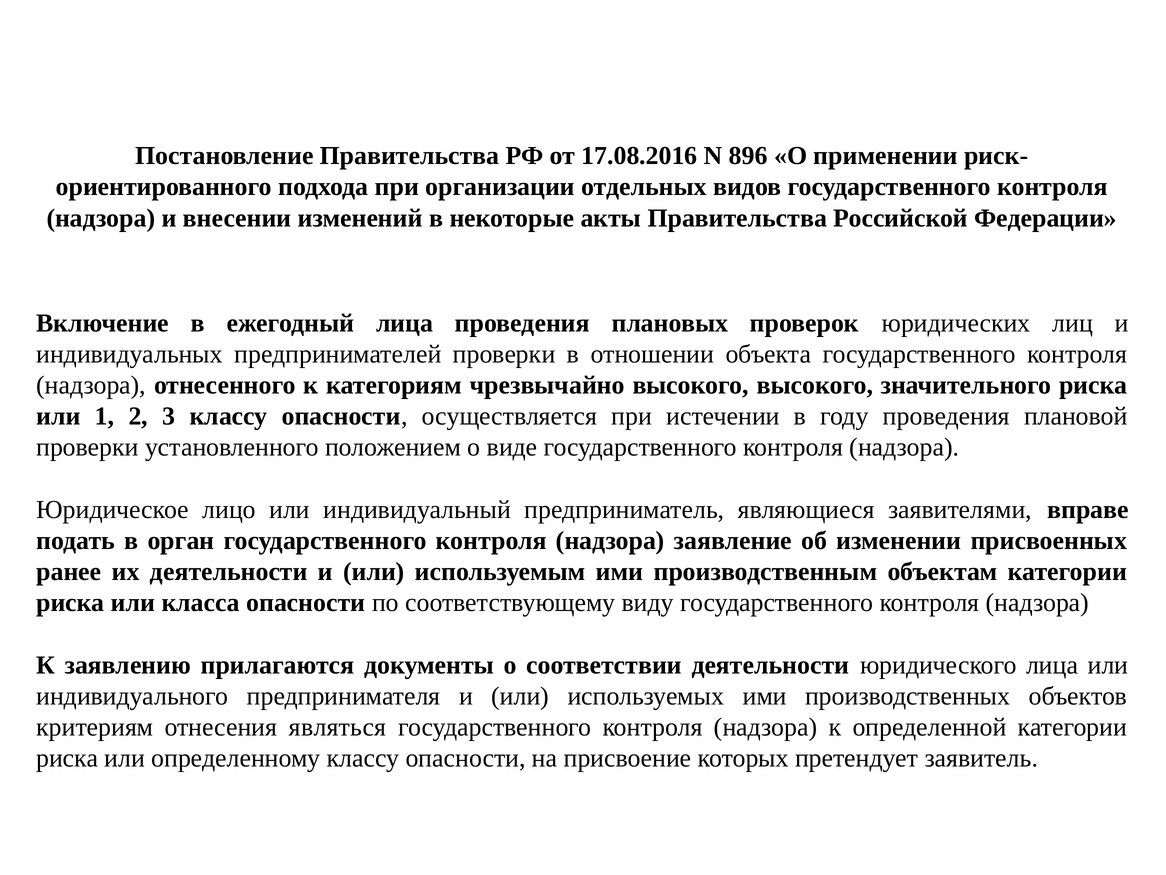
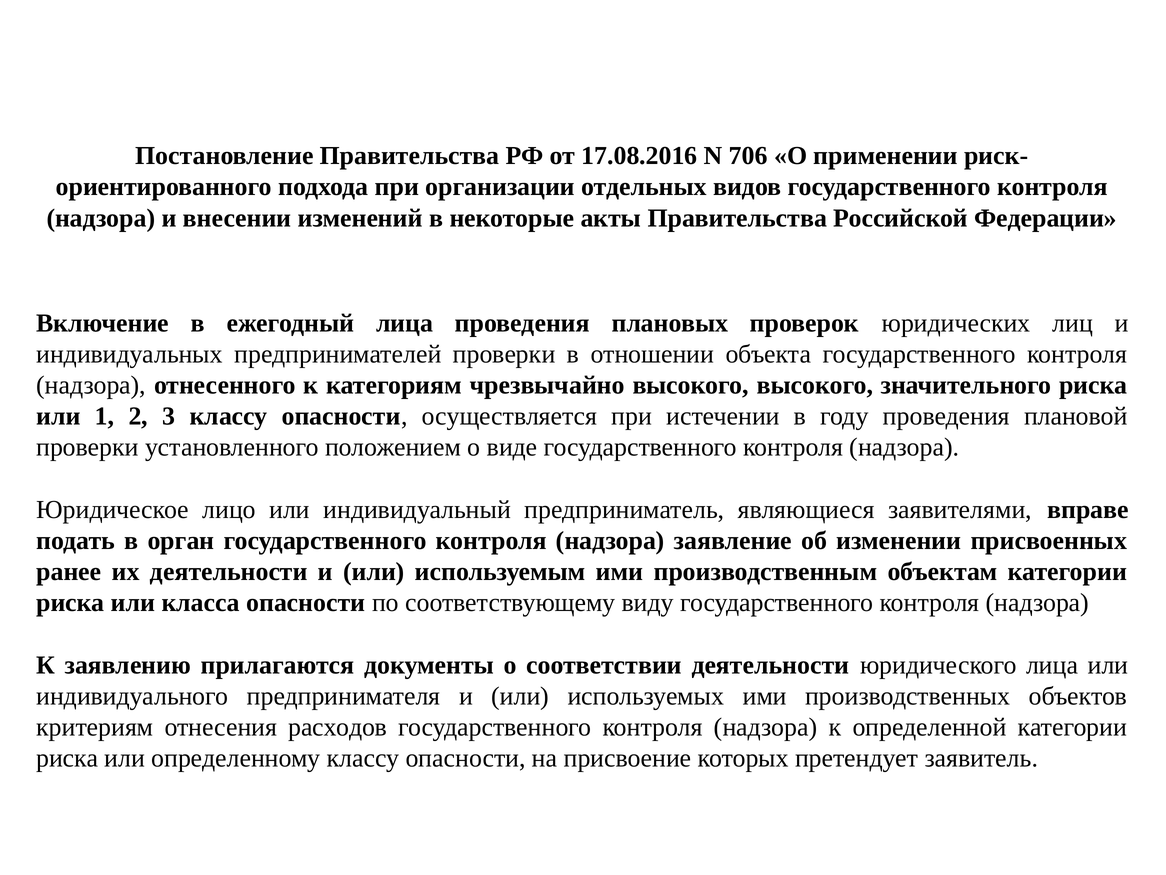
896: 896 -> 706 (748, 156)
являться: являться -> расходов (338, 727)
